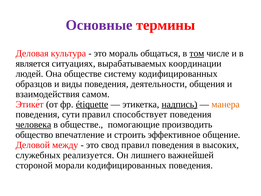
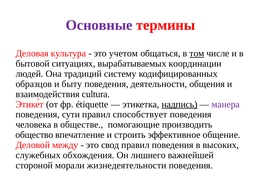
мораль: мораль -> учетом (123, 53)
является: является -> бытовой (33, 63)
Она обществе: обществе -> традиций (83, 74)
виды: виды -> быту (72, 84)
самом: самом -> cultura (96, 94)
étiquette underline: present -> none (92, 104)
манера colour: orange -> purple (226, 104)
человека underline: present -> none (33, 125)
реализуется: реализуется -> обхождения (89, 155)
морали кодифицированных: кодифицированных -> жизнедеятельности (127, 165)
